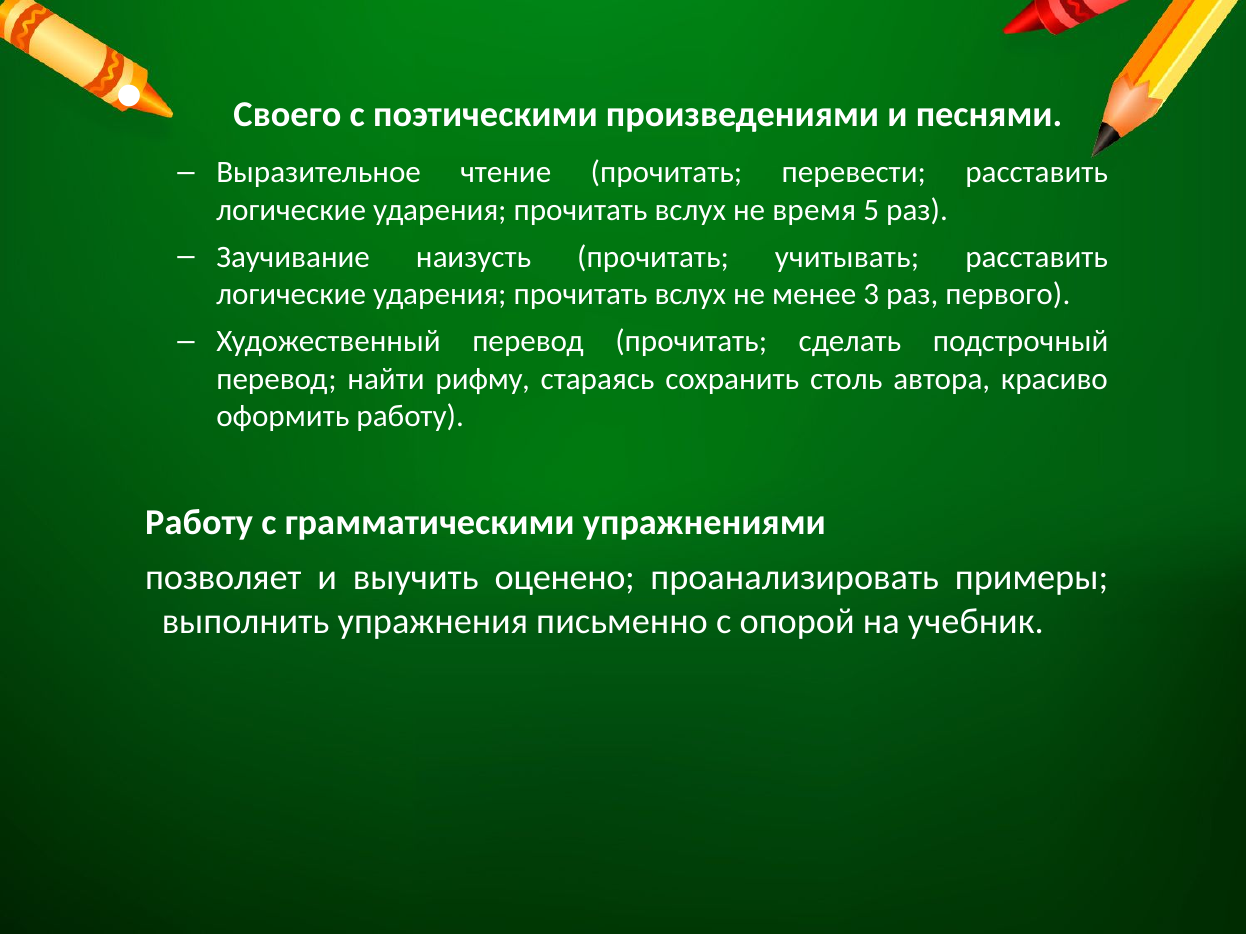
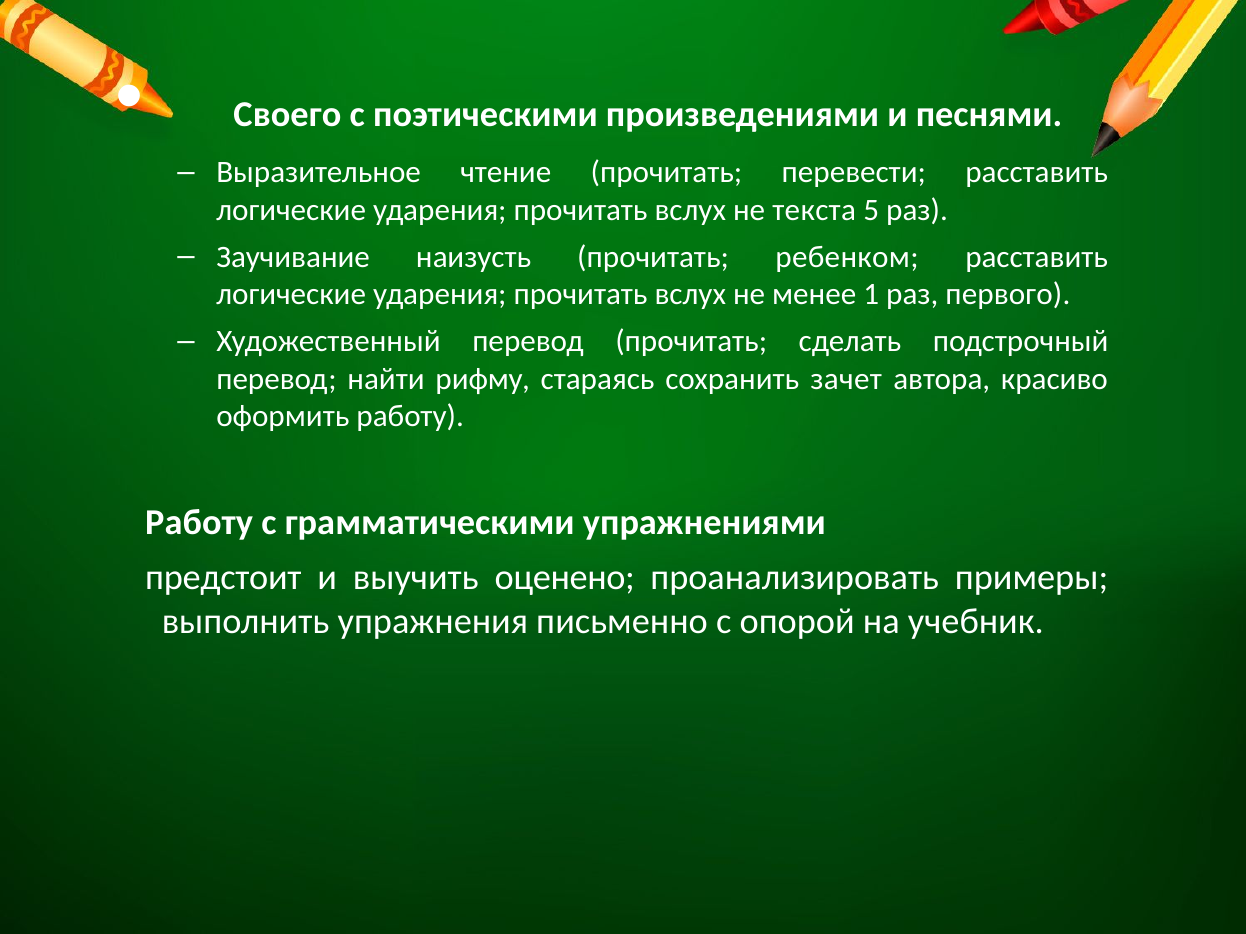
время: время -> текста (814, 210)
учитывать: учитывать -> ребенком (847, 257)
3: 3 -> 1 (871, 295)
столь: столь -> зачет (846, 379)
позволяет: позволяет -> предстоит (223, 578)
